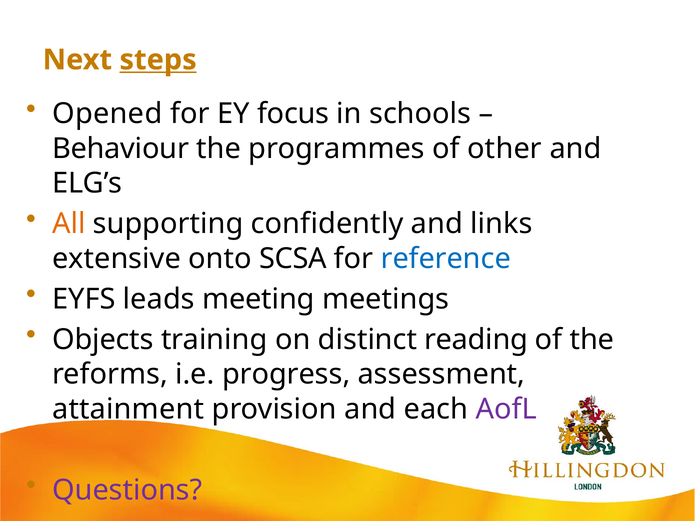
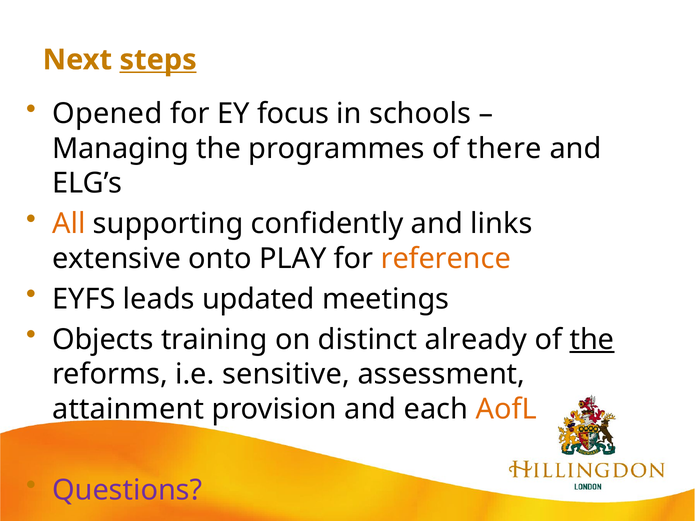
Behaviour: Behaviour -> Managing (121, 149)
other: other -> there (505, 149)
SCSA: SCSA -> PLAY (293, 259)
reference colour: blue -> orange (446, 259)
meeting: meeting -> updated (258, 299)
reading: reading -> already (476, 340)
the underline: none -> present (592, 340)
progress: progress -> sensitive (286, 375)
AofL colour: purple -> orange (506, 409)
